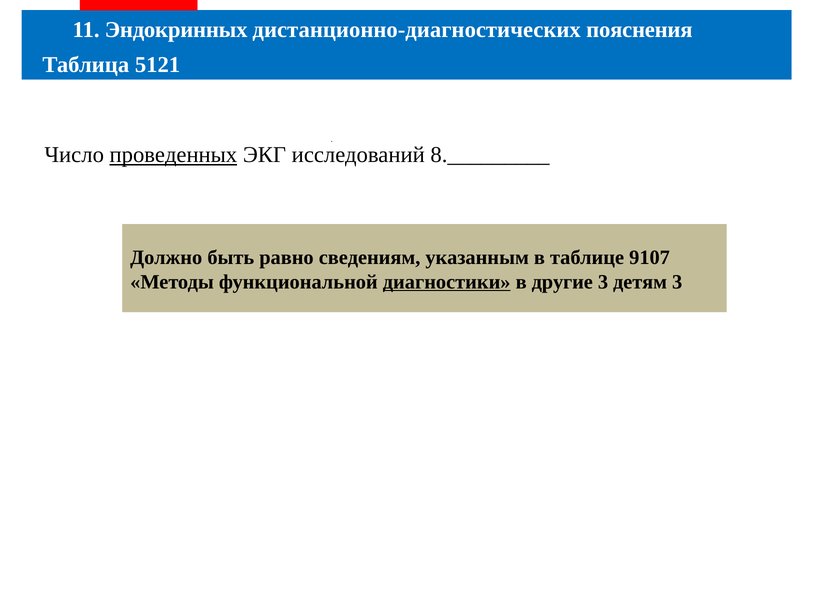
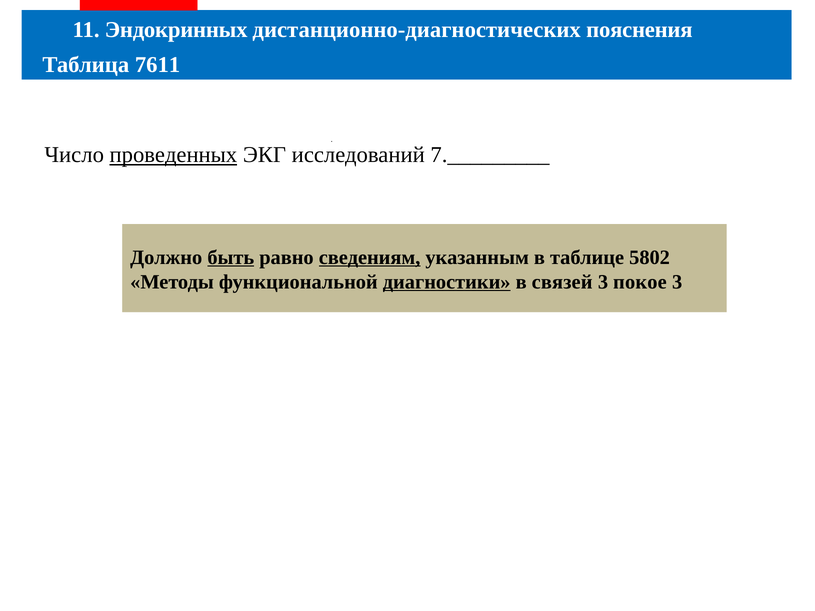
5121: 5121 -> 7611 (158, 65)
8._________: 8._________ -> 7._________ (490, 155)
быть underline: none -> present (231, 257)
сведениям underline: none -> present (370, 257)
9107: 9107 -> 5802 (650, 257)
другие: другие -> связей (562, 282)
детям: детям -> покое (640, 282)
